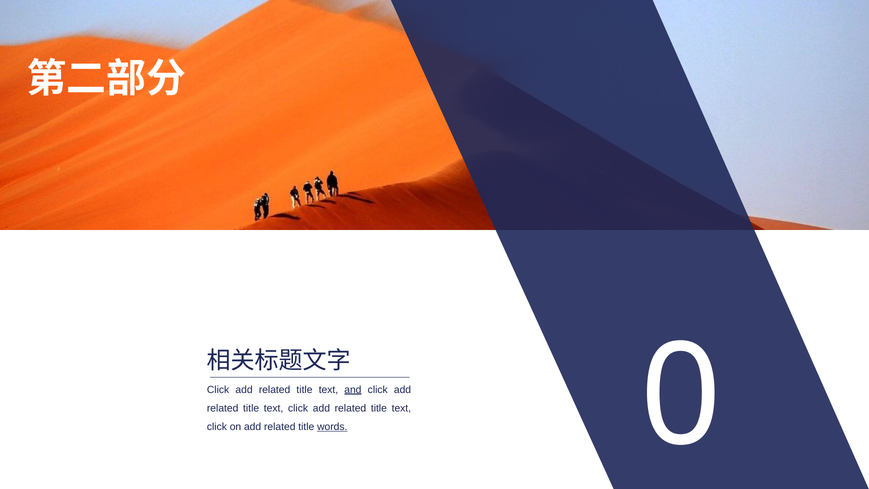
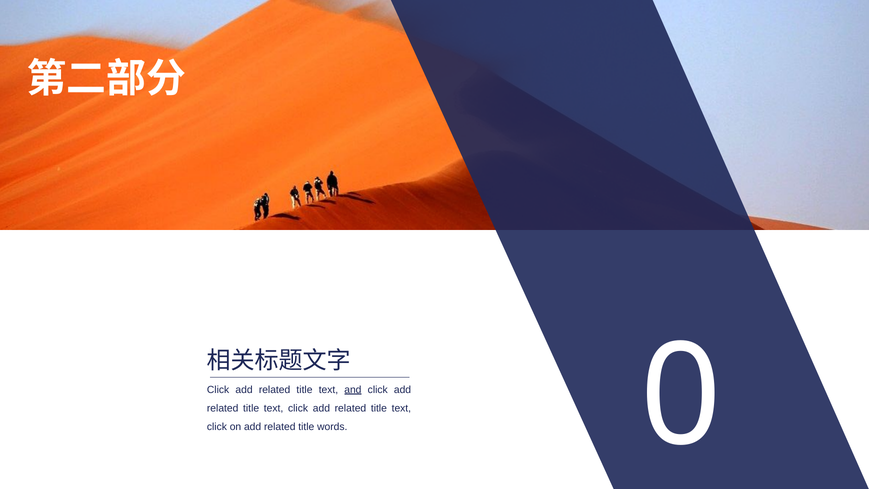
words underline: present -> none (332, 427)
